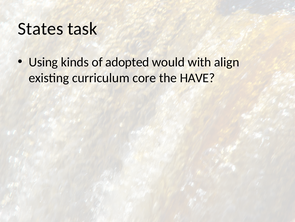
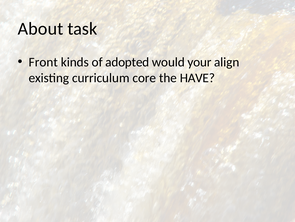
States: States -> About (40, 29)
Using: Using -> Front (43, 62)
with: with -> your (200, 62)
